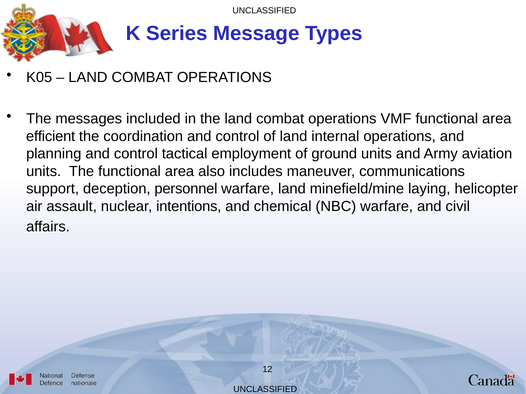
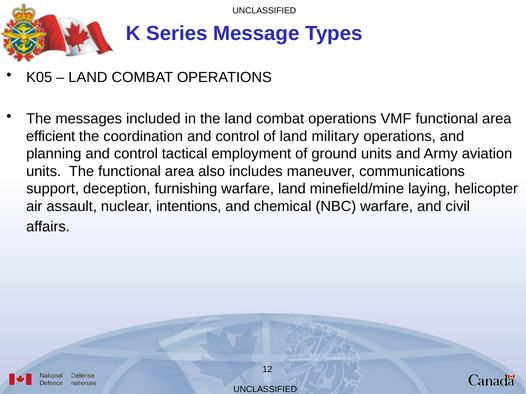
internal: internal -> military (335, 136)
personnel: personnel -> furnishing (186, 189)
